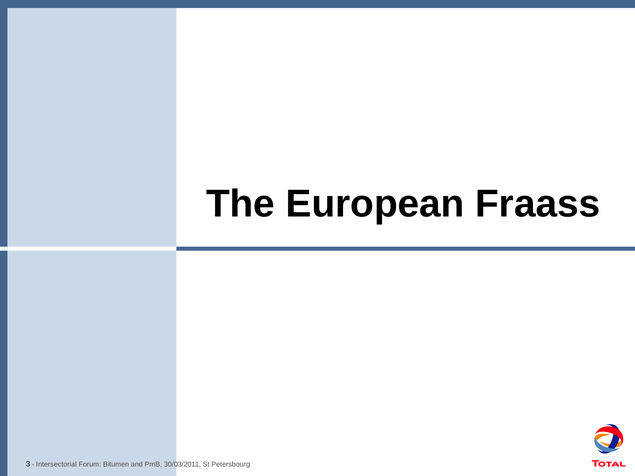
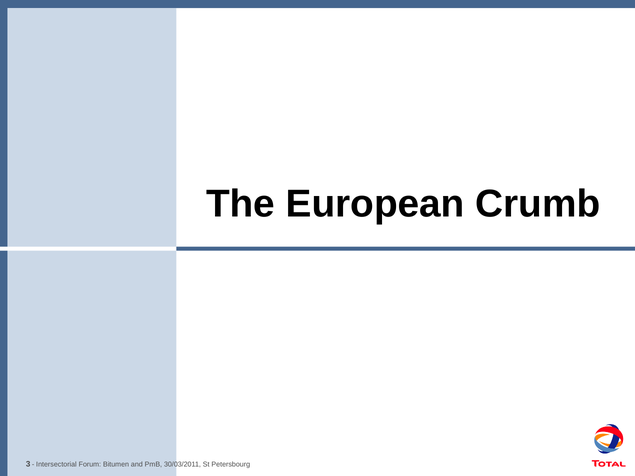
Fraass: Fraass -> Crumb (538, 204)
